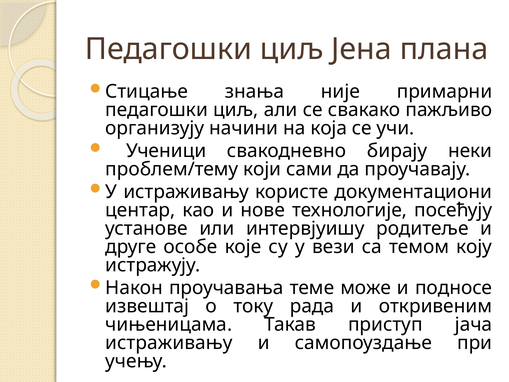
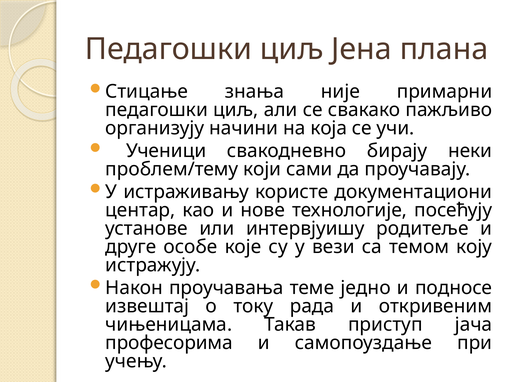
може: може -> једно (366, 288)
истраживању: истраживању -> професорима (169, 343)
